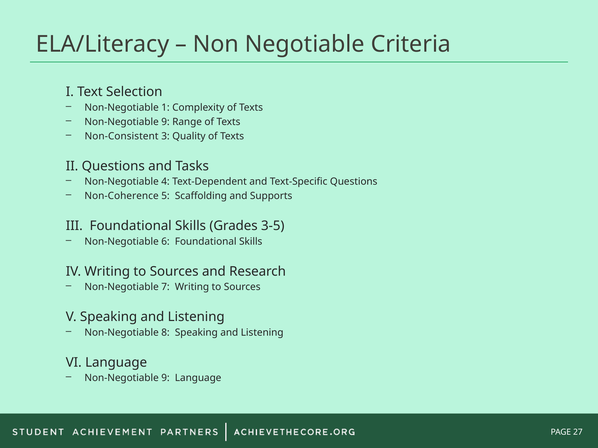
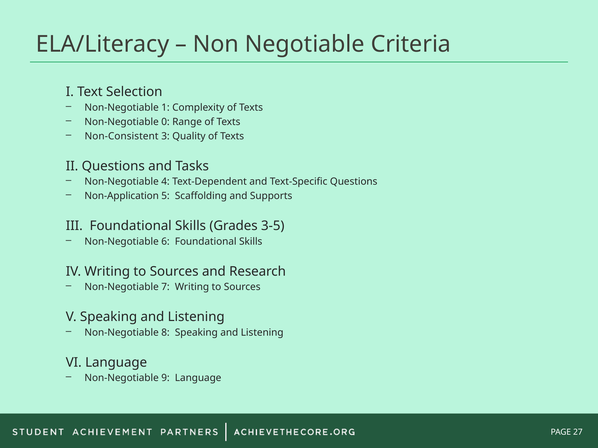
9: 9 -> 0 (165, 122)
Non-Coherence: Non-Coherence -> Non-Application (122, 196)
